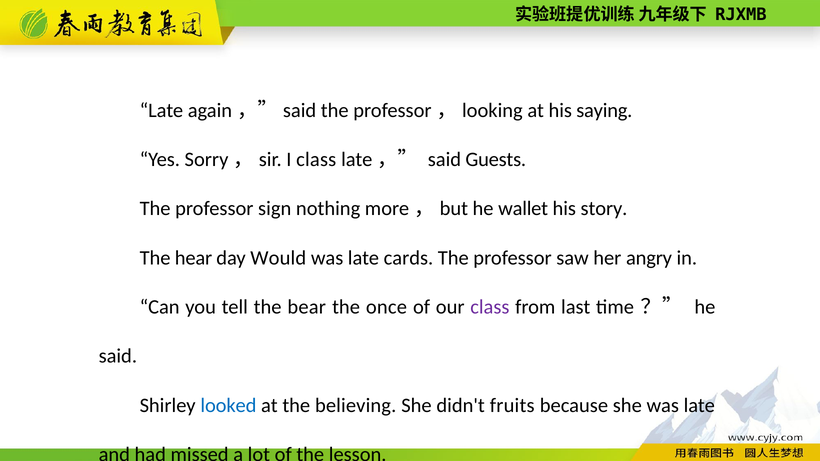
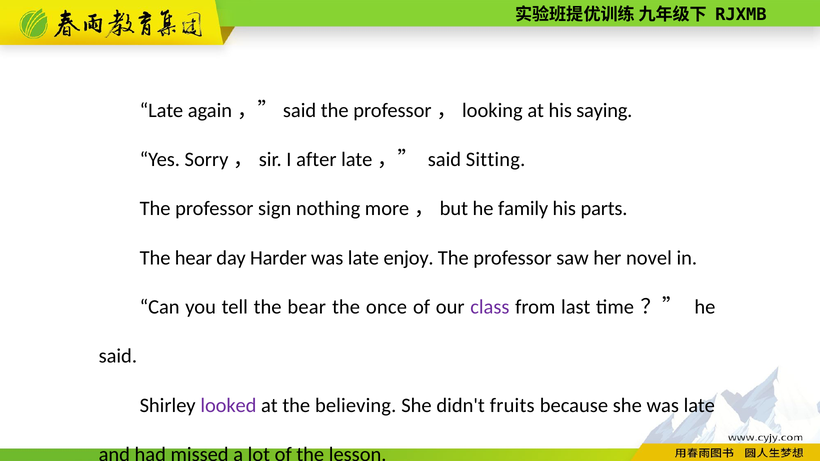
I class: class -> after (316, 160)
Guests: Guests -> Sitting (496, 160)
wallet: wallet -> family (523, 209)
story: story -> parts (604, 209)
Would: Would -> Harder (278, 258)
cards: cards -> enjoy (409, 258)
angry: angry -> novel (649, 258)
looked colour: blue -> purple (228, 406)
